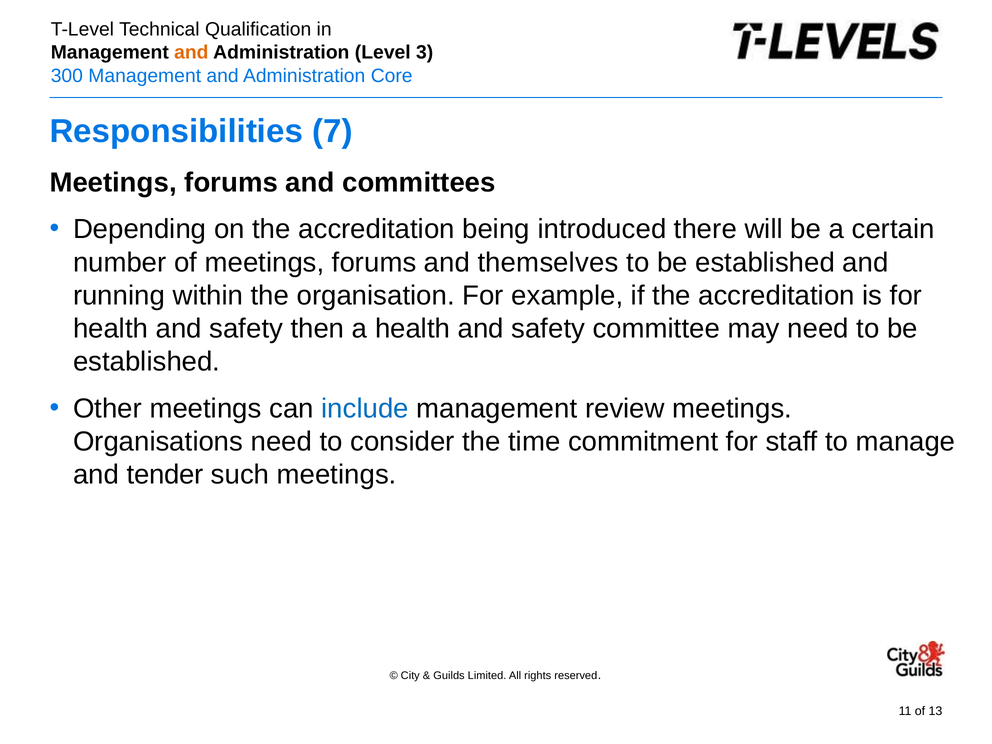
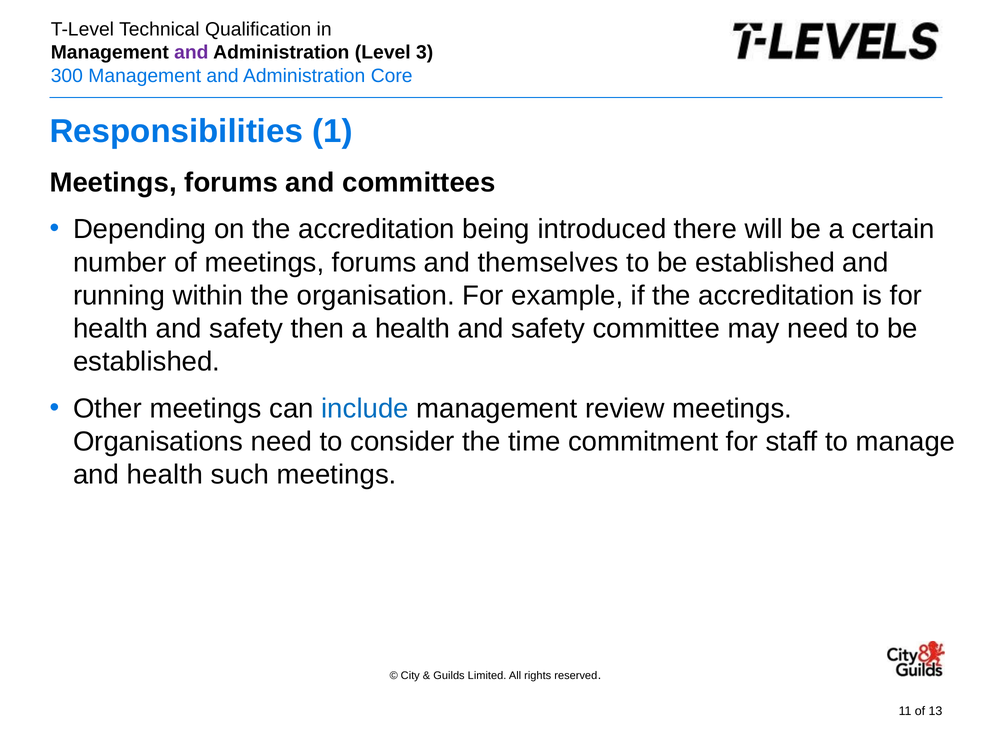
and colour: orange -> purple (191, 53)
7: 7 -> 1 (332, 132)
and tender: tender -> health (165, 475)
